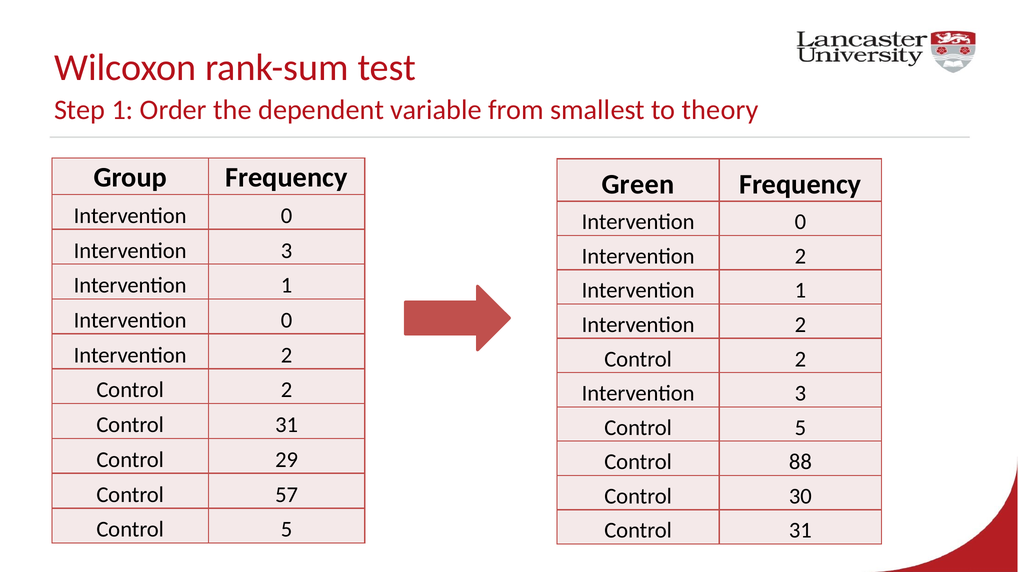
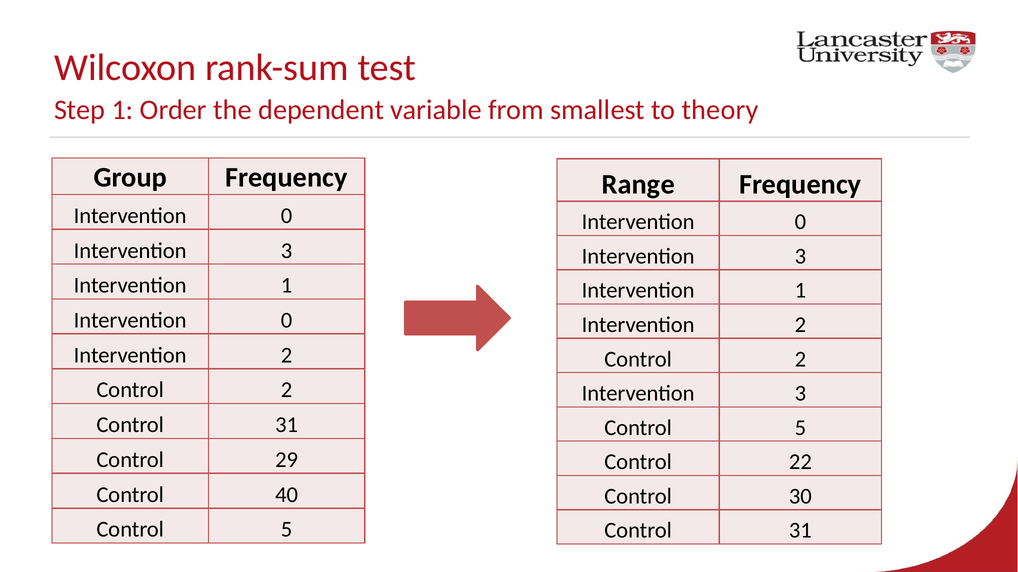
Green: Green -> Range (638, 184)
2: 2 -> 3 (800, 257)
88: 88 -> 22 (800, 462)
57: 57 -> 40 (287, 495)
